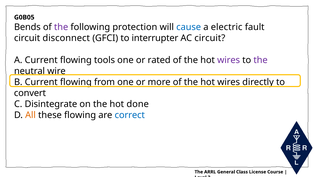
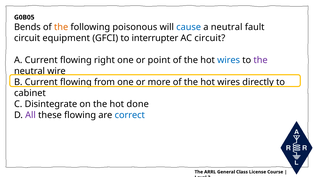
the colour: purple -> orange (61, 27)
protection: protection -> poisonous (135, 27)
a electric: electric -> neutral (227, 27)
disconnect: disconnect -> equipment (66, 38)
tools: tools -> right (104, 60)
rated: rated -> point (159, 60)
wires colour: purple -> blue (229, 60)
convert: convert -> cabinet (30, 93)
All colour: orange -> purple (30, 115)
